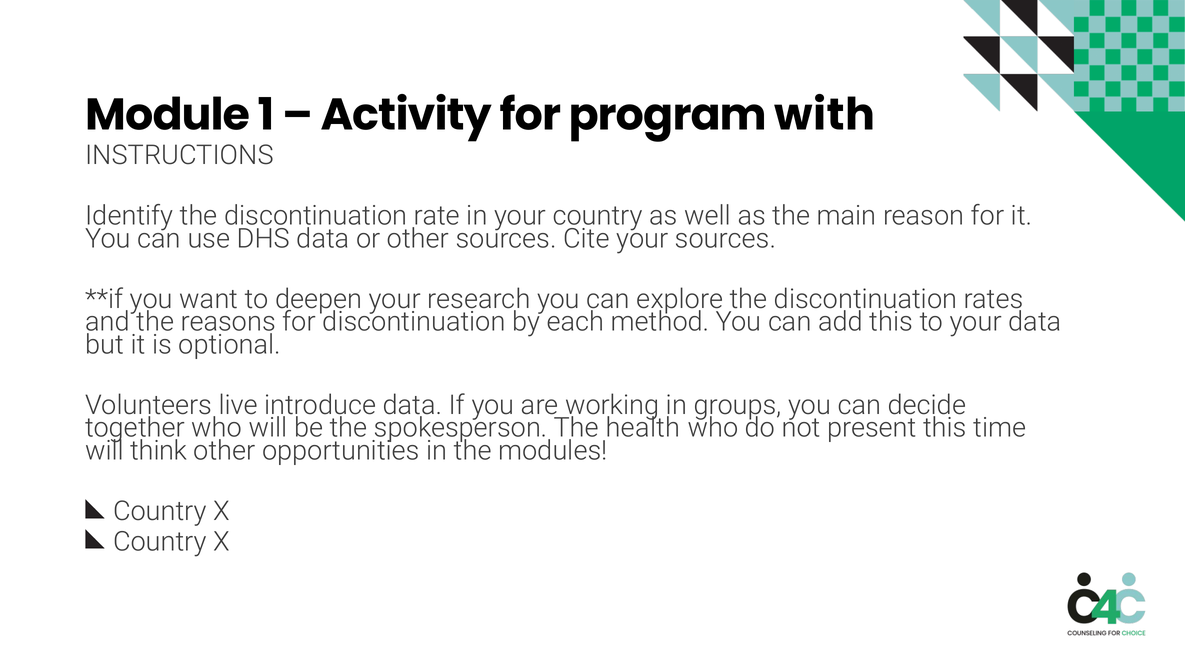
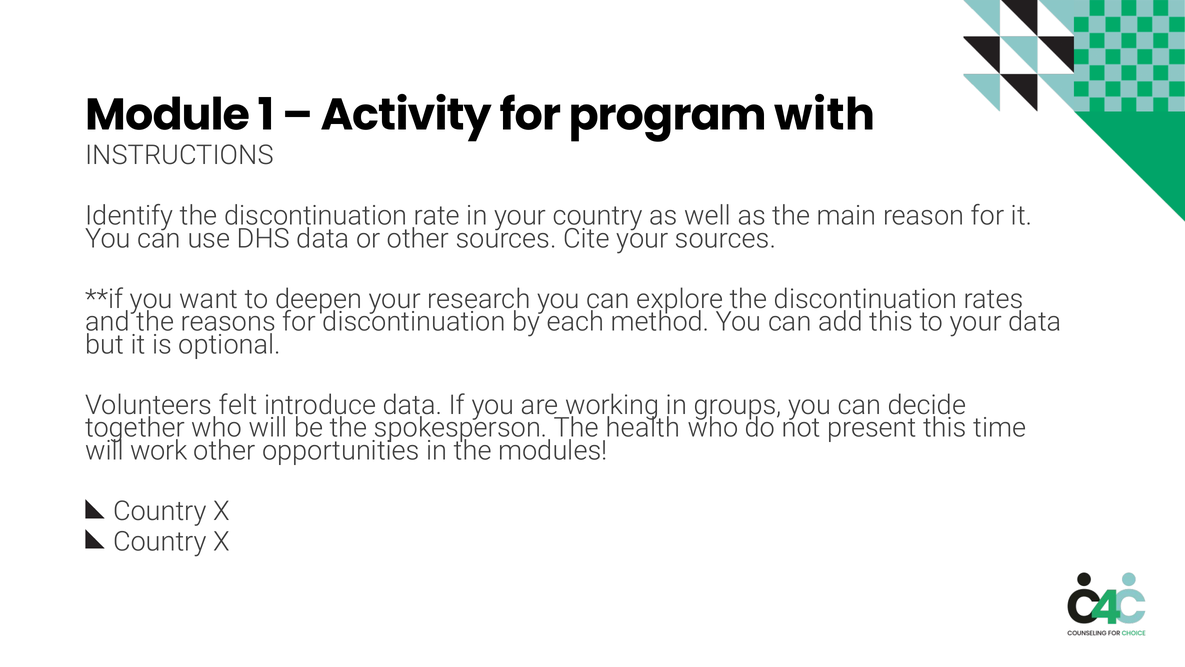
live: live -> felt (238, 405)
think: think -> work (159, 451)
